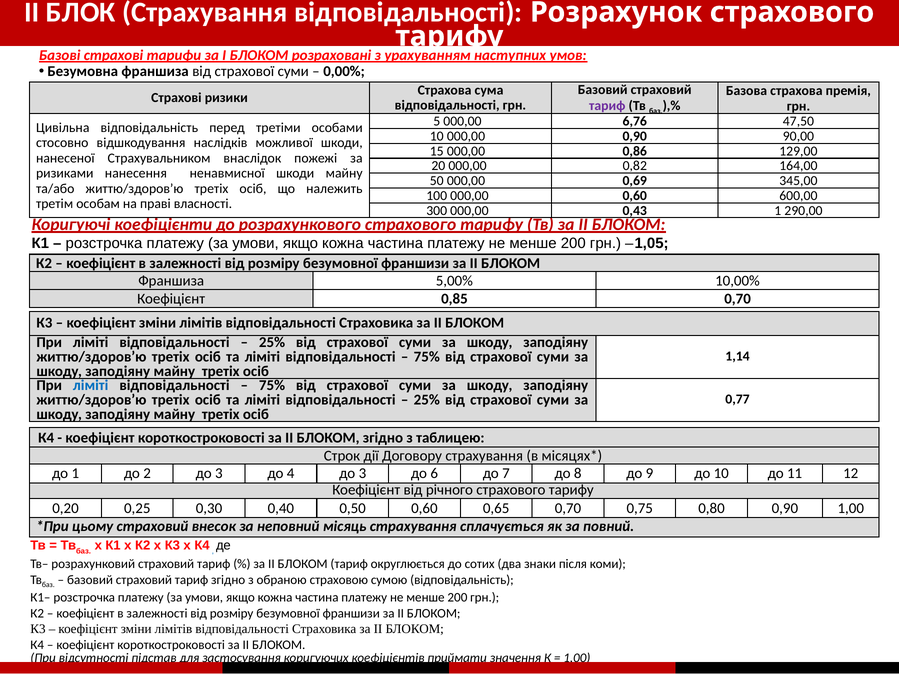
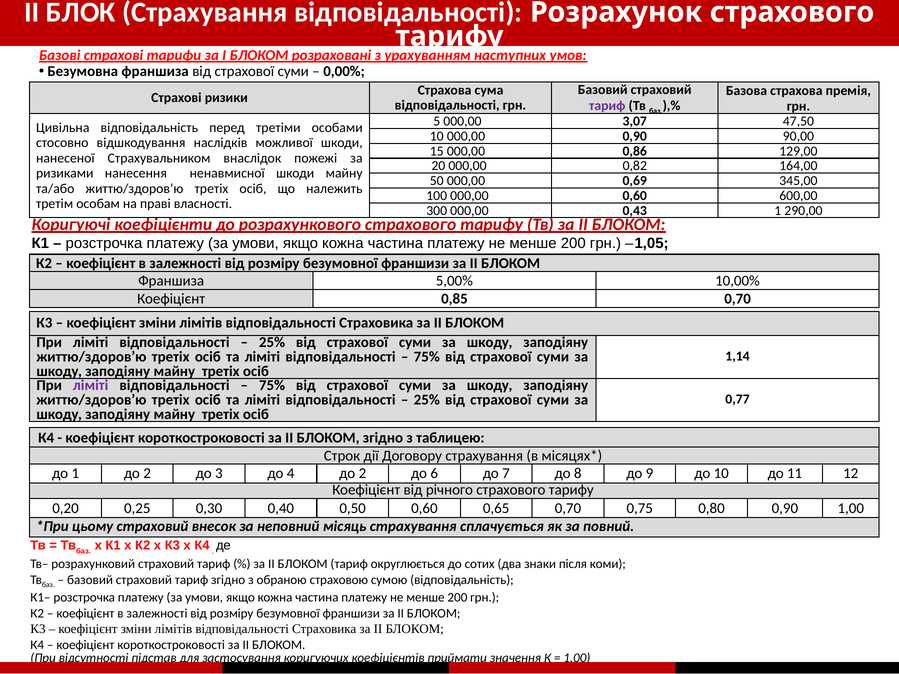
6,76: 6,76 -> 3,07 (635, 121)
ліміті colour: blue -> purple (91, 385)
4 до 3: 3 -> 2 (362, 474)
